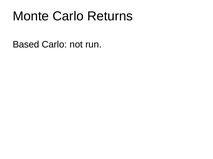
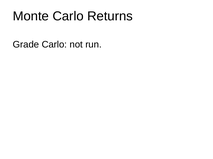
Based: Based -> Grade (26, 45)
